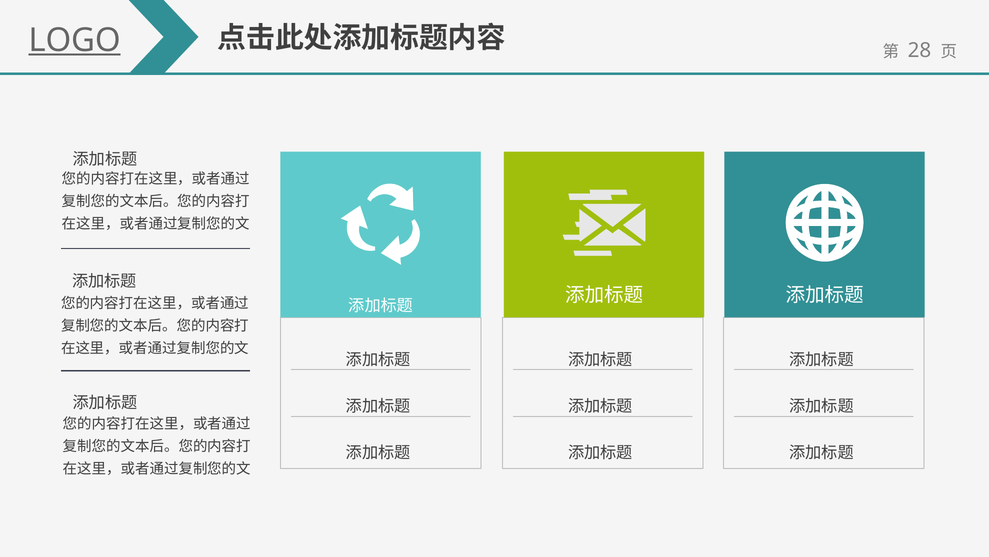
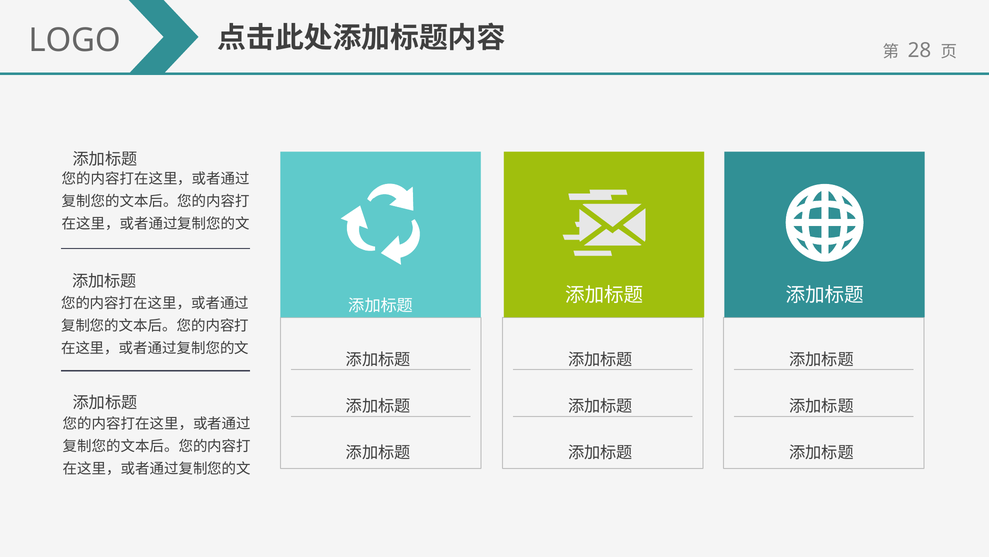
LOGO underline: present -> none (75, 40)
